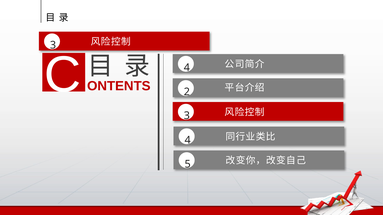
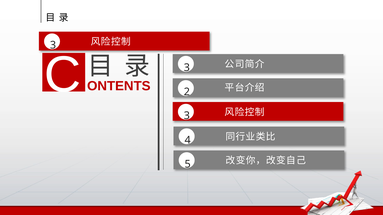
C 4: 4 -> 3 (187, 68)
